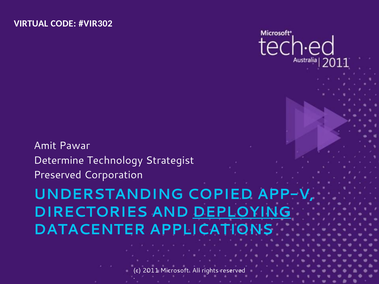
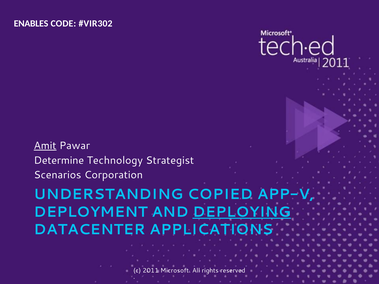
VIRTUAL: VIRTUAL -> ENABLES (31, 24)
Amit underline: none -> present (45, 146)
Preserved: Preserved -> Scenarios (57, 175)
DIRECTORIES: DIRECTORIES -> DEPLOYMENT (91, 212)
